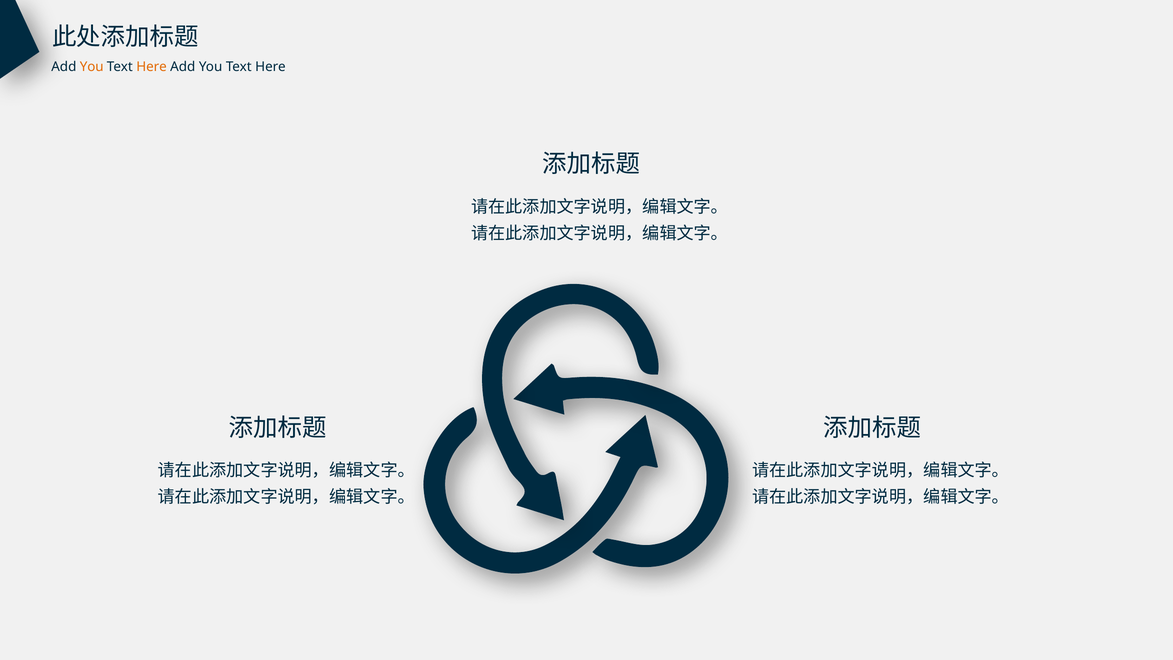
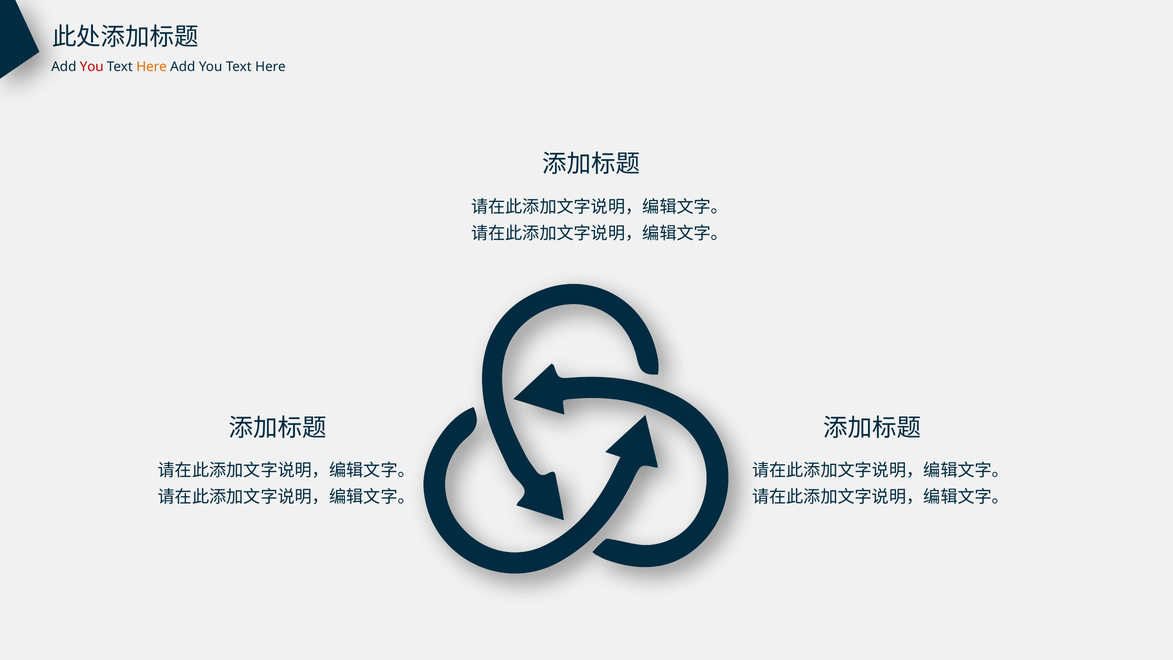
You colour: orange -> red (92, 67)
